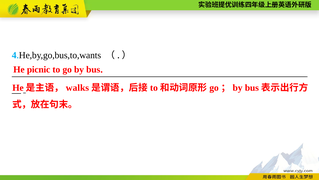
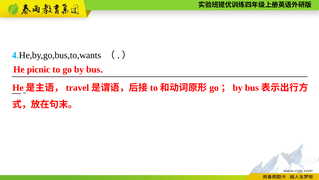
walks: walks -> travel (77, 87)
